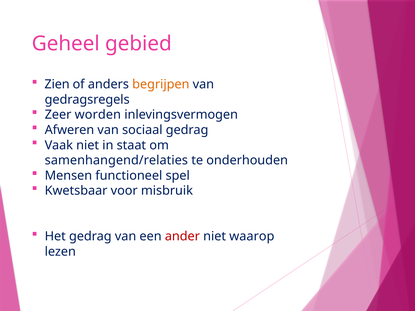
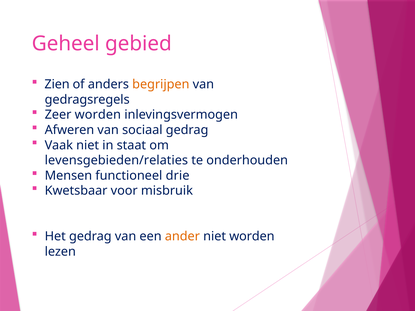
samenhangend/relaties: samenhangend/relaties -> levensgebieden/relaties (116, 160)
spel: spel -> drie (178, 176)
ander colour: red -> orange (182, 237)
niet waarop: waarop -> worden (252, 237)
